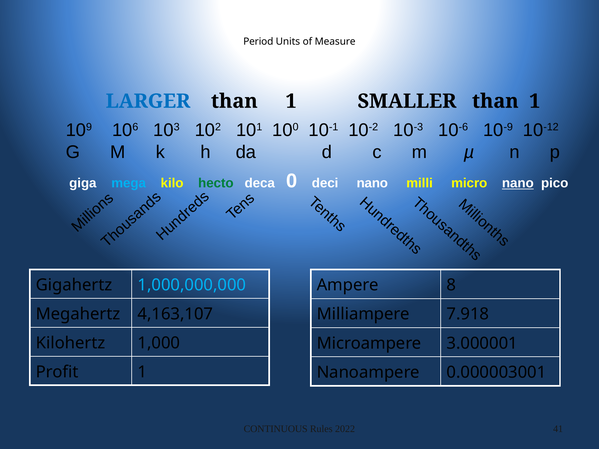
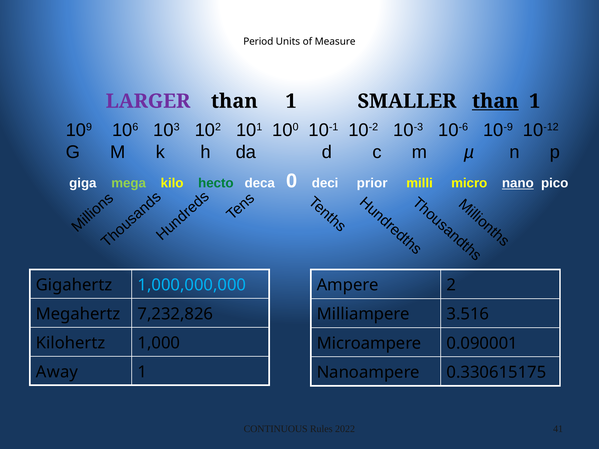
LARGER colour: blue -> purple (148, 101)
than underline: none -> present (495, 101)
mega colour: light blue -> light green (129, 183)
deci nano: nano -> prior (372, 183)
8: 8 -> 2 (451, 285)
4,163,107: 4,163,107 -> 7,232,826 (175, 314)
7.918: 7.918 -> 3.516 (468, 314)
3.000001: 3.000001 -> 0.090001 (482, 343)
Profit: Profit -> Away (57, 372)
0.000003001: 0.000003001 -> 0.330615175 (496, 373)
